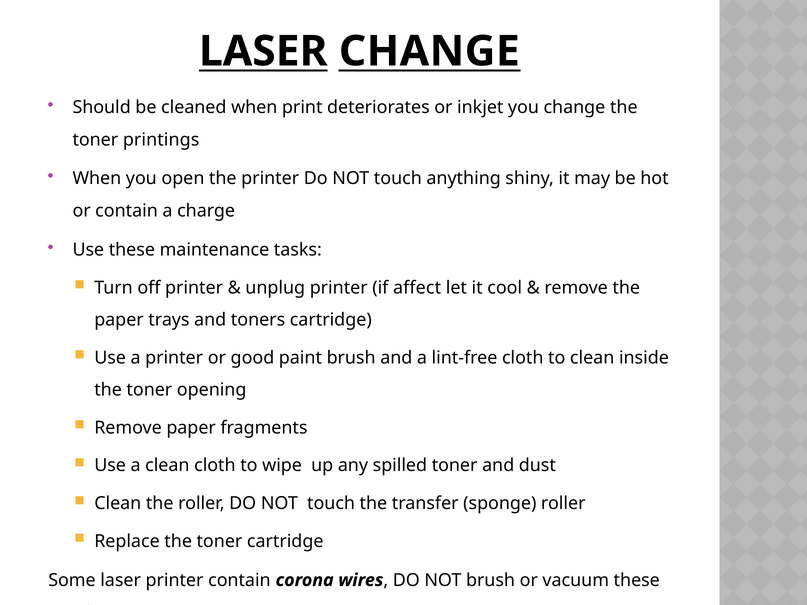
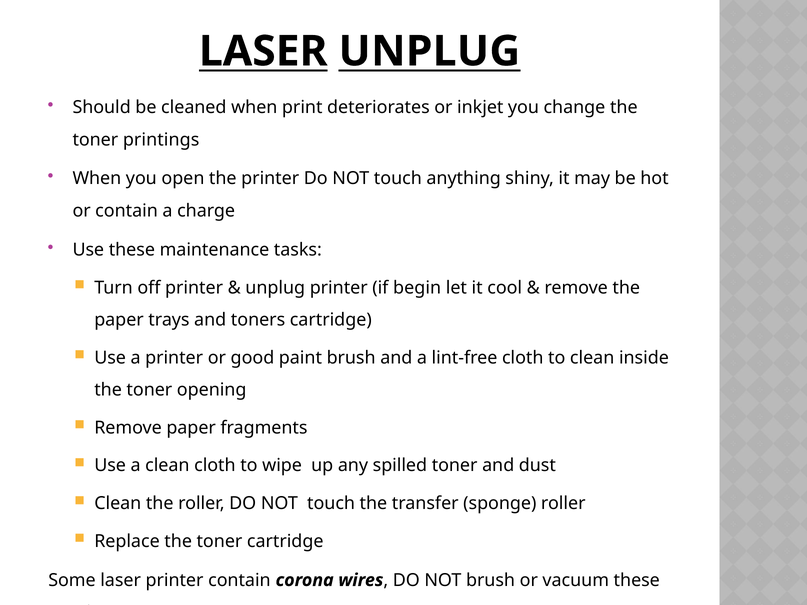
LASER CHANGE: CHANGE -> UNPLUG (429, 51)
affect: affect -> begin (417, 288)
